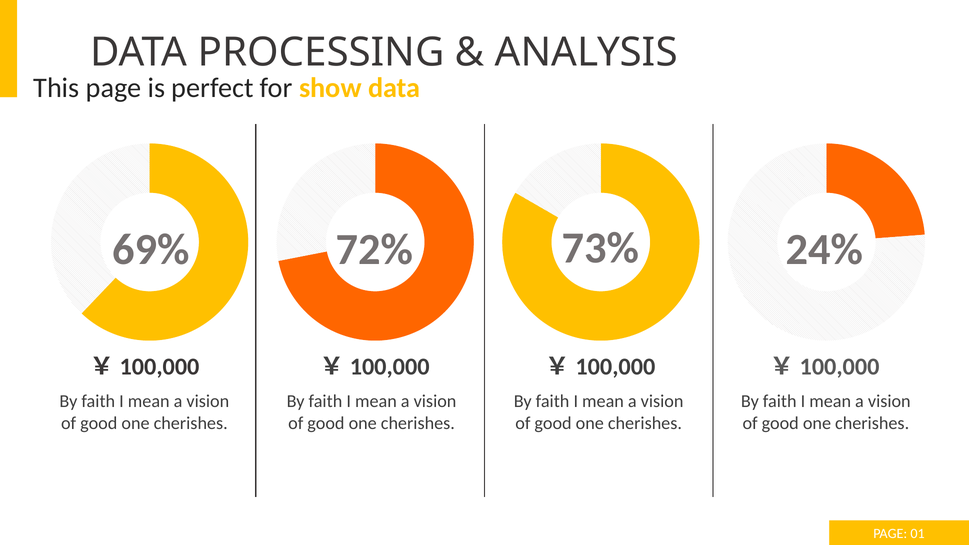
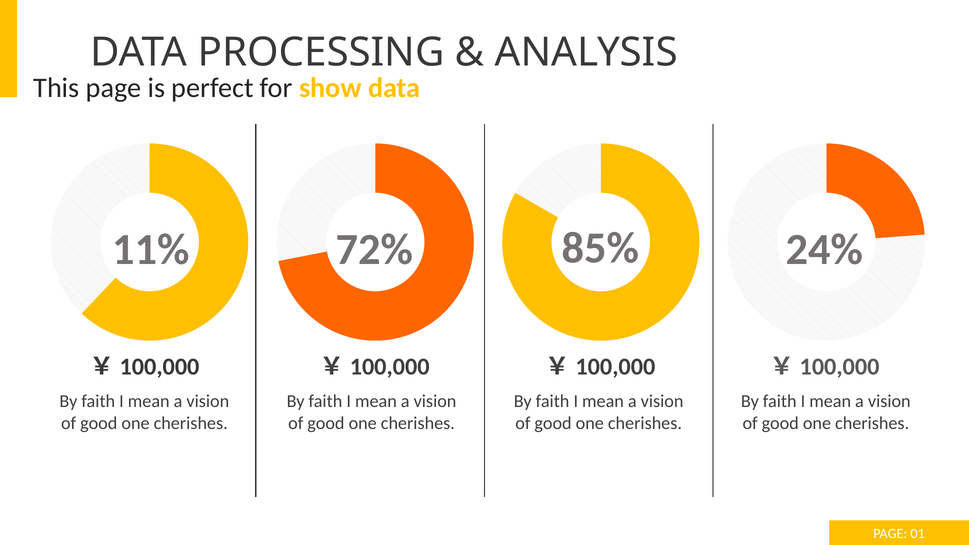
69%: 69% -> 11% (151, 250)
73%: 73% -> 85% (600, 248)
